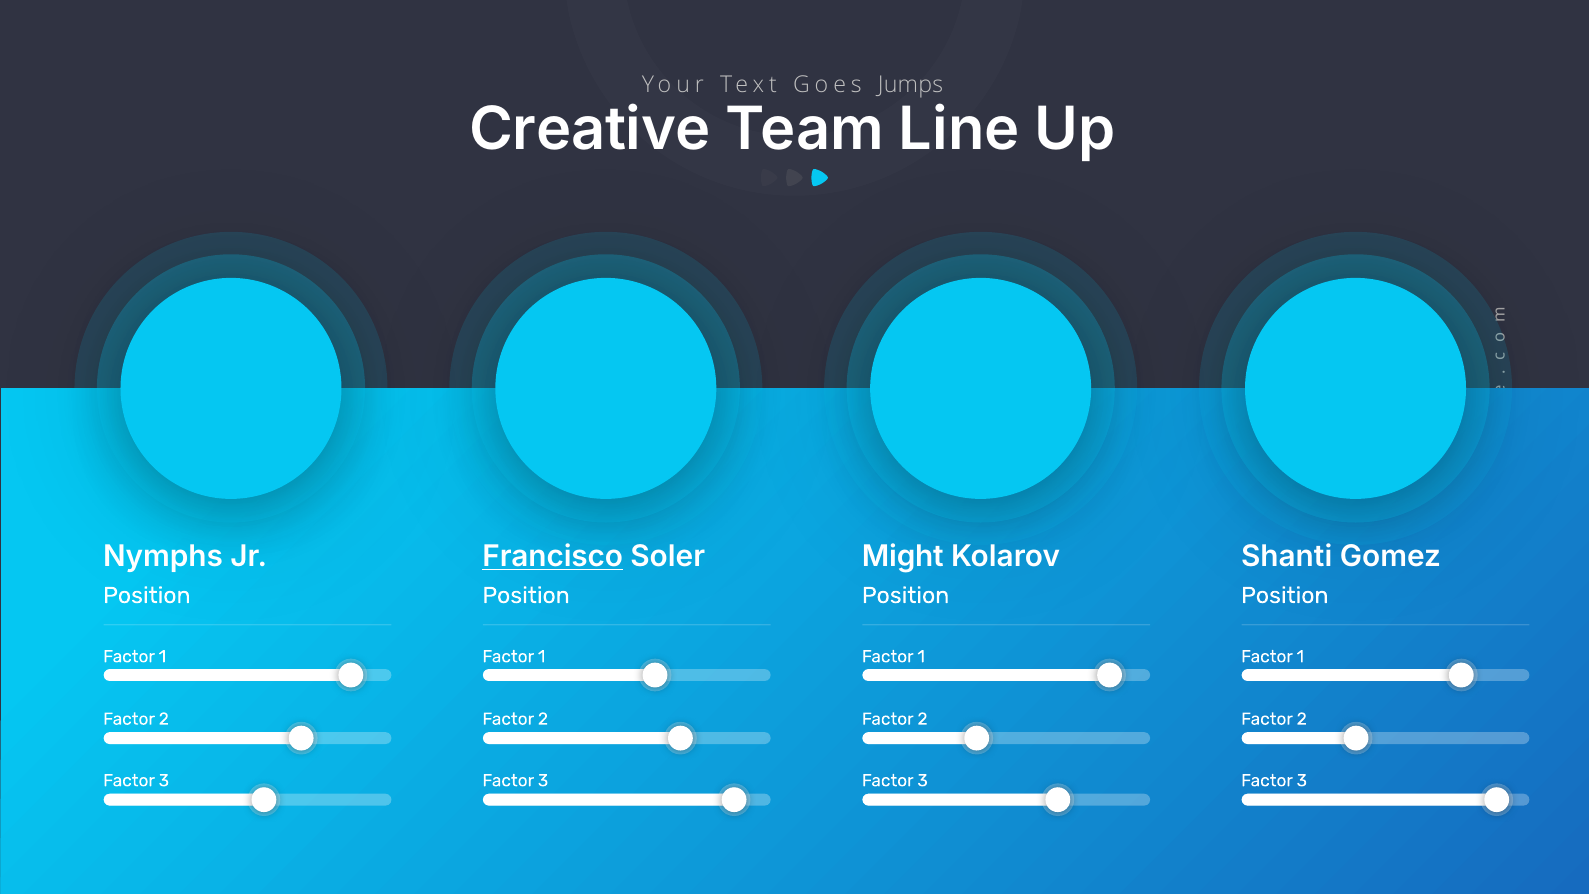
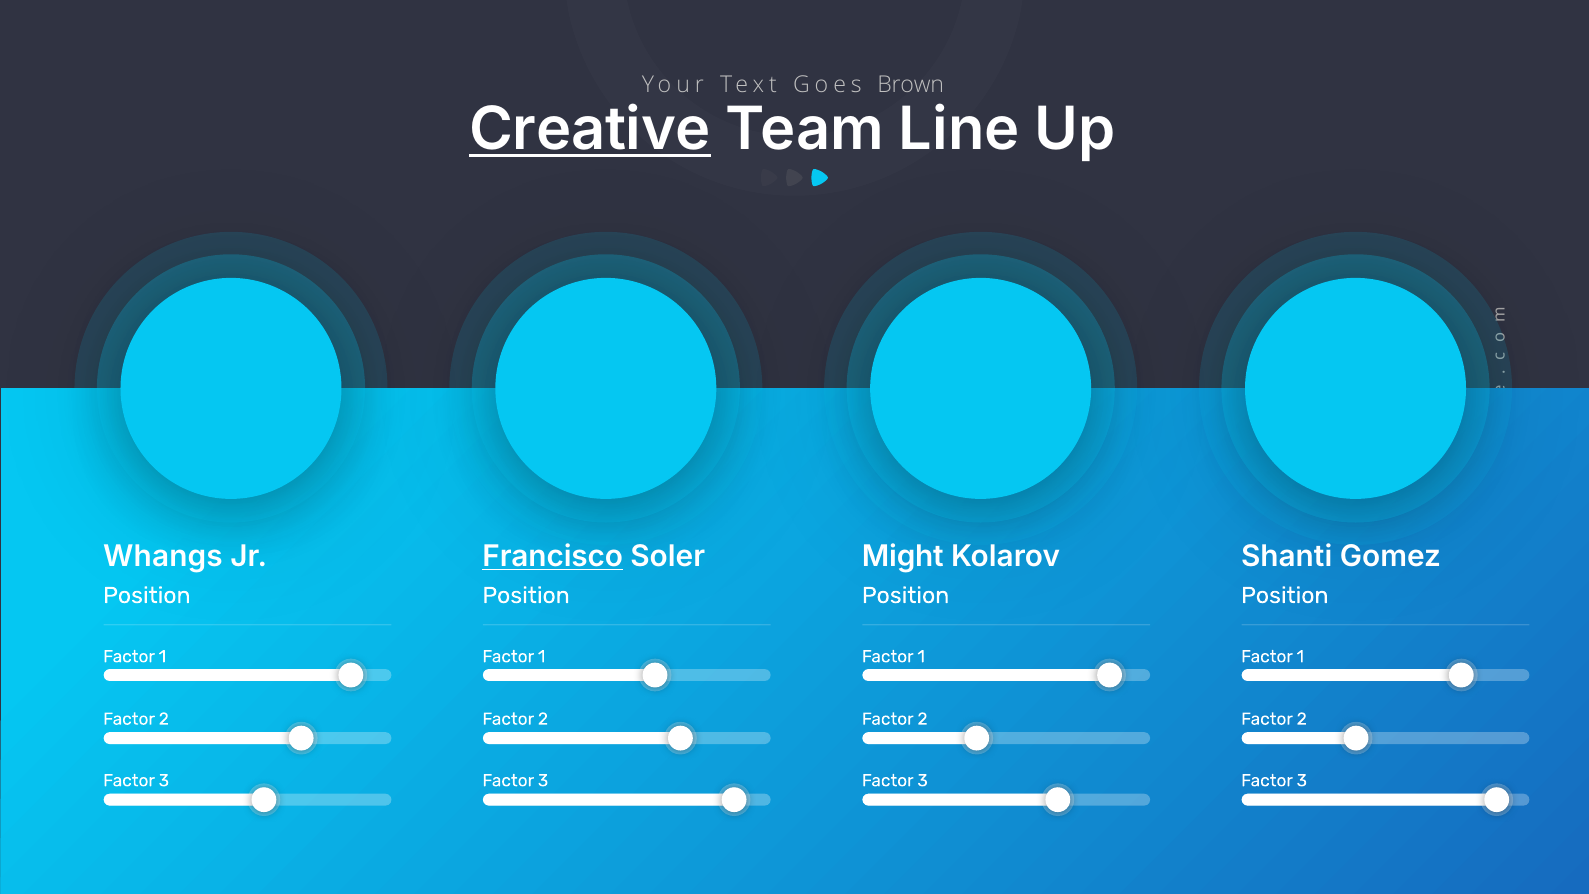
Jumps: Jumps -> Brown (911, 85)
Creative underline: none -> present (590, 130)
Nymphs: Nymphs -> Whangs (163, 557)
